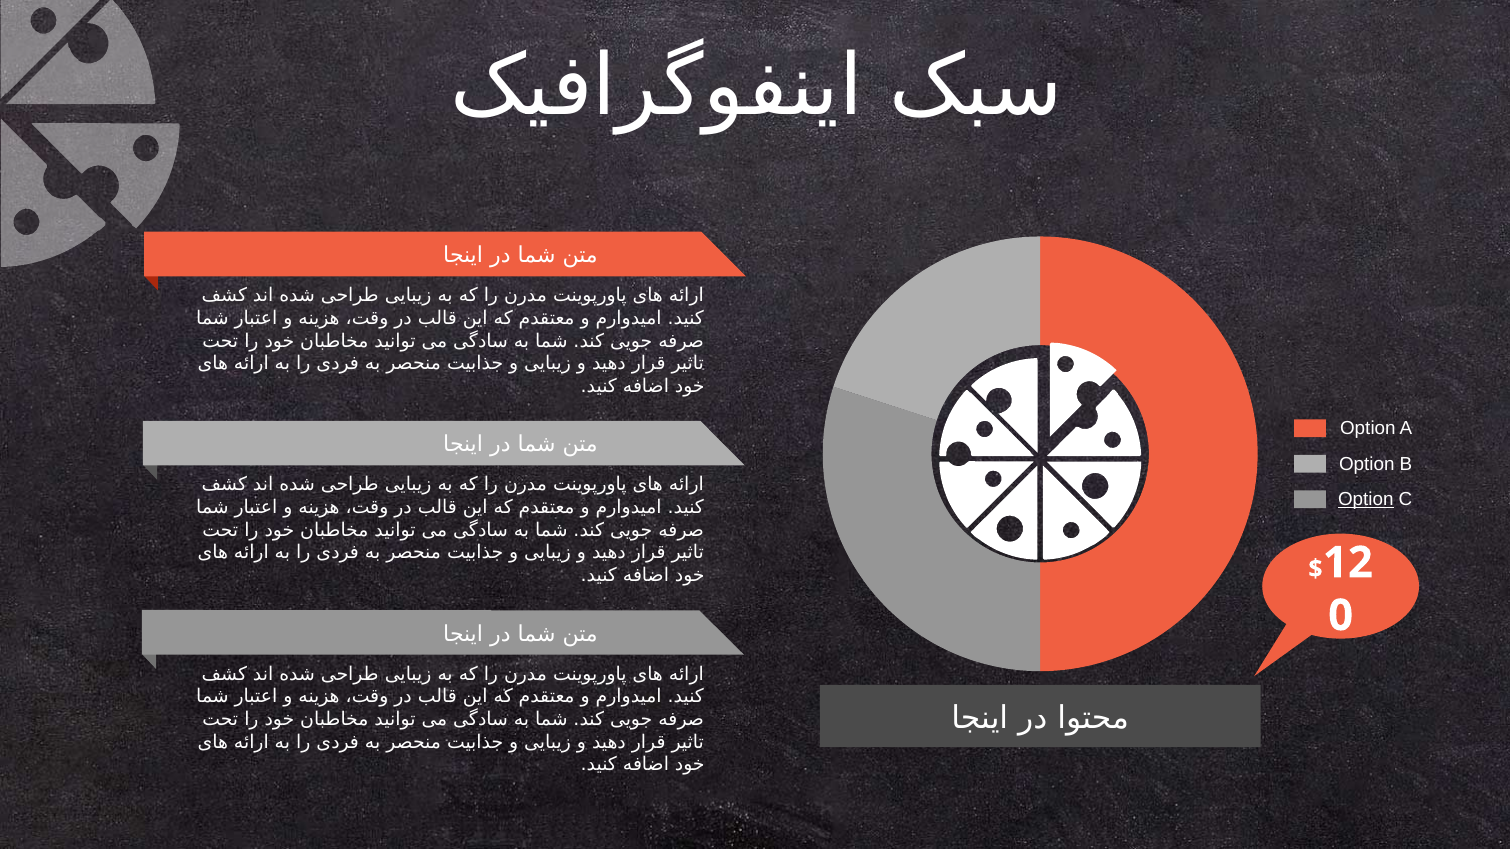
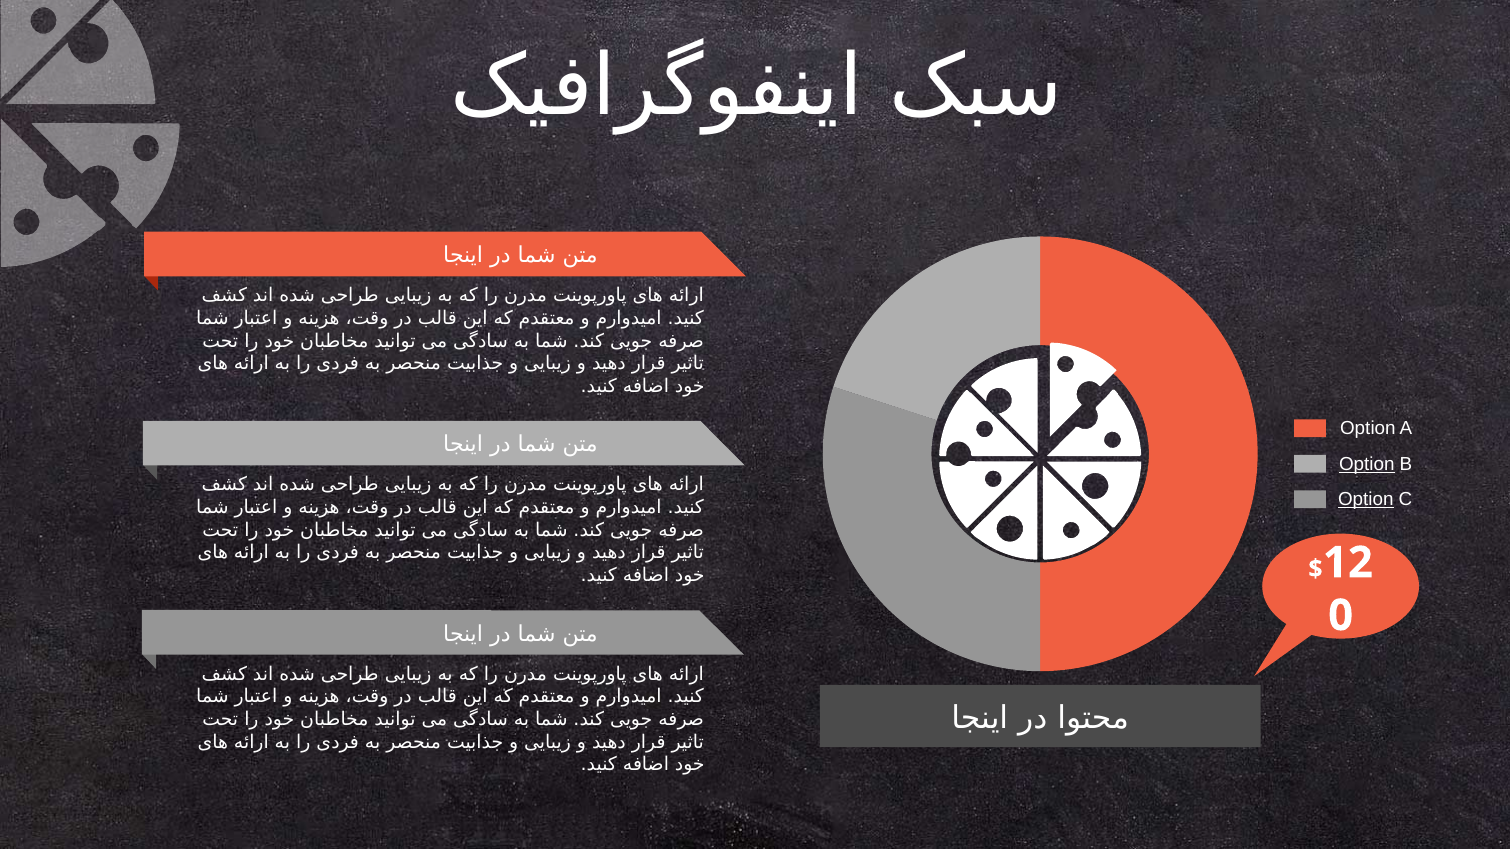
Option underline: none -> present (1367, 464)
